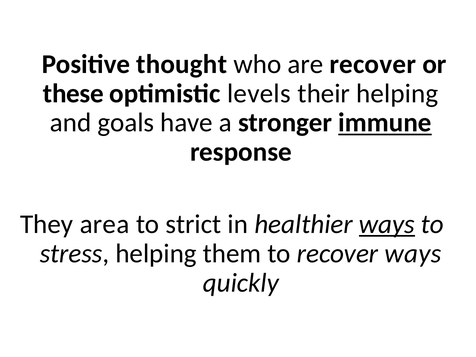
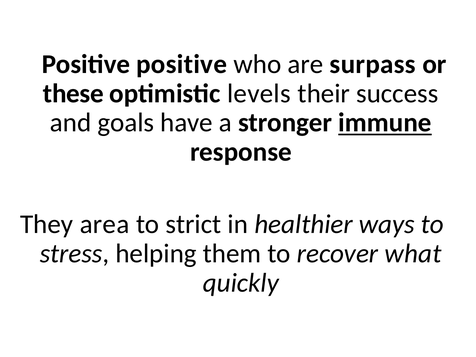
Positive thought: thought -> positive (182, 64)
are recover: recover -> surpass (373, 64)
their helping: helping -> success (397, 93)
ways underline: present -> none (387, 224)
recover ways: ways -> what (413, 253)
